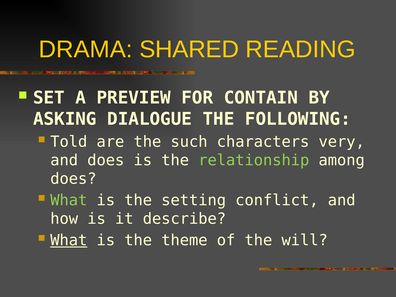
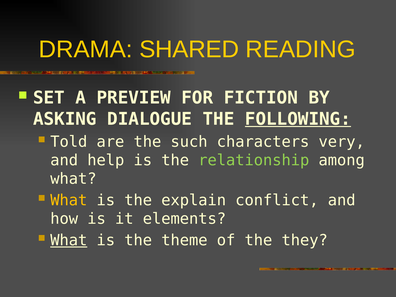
CONTAIN: CONTAIN -> FICTION (261, 98)
FOLLOWING underline: none -> present (298, 119)
and does: does -> help (106, 160)
does: does -> what (74, 179)
What colour: light green -> yellow (69, 200)
setting: setting -> explain (194, 200)
describe: describe -> elements (185, 219)
will: will -> they (305, 240)
